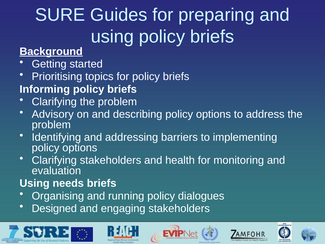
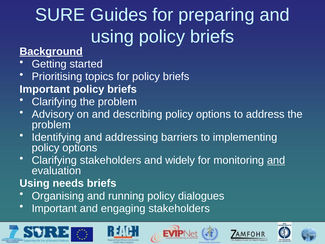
Informing: Informing -> Important (45, 89)
health: health -> widely (180, 160)
and underline: none -> present (276, 160)
Designed: Designed -> Important (54, 208)
